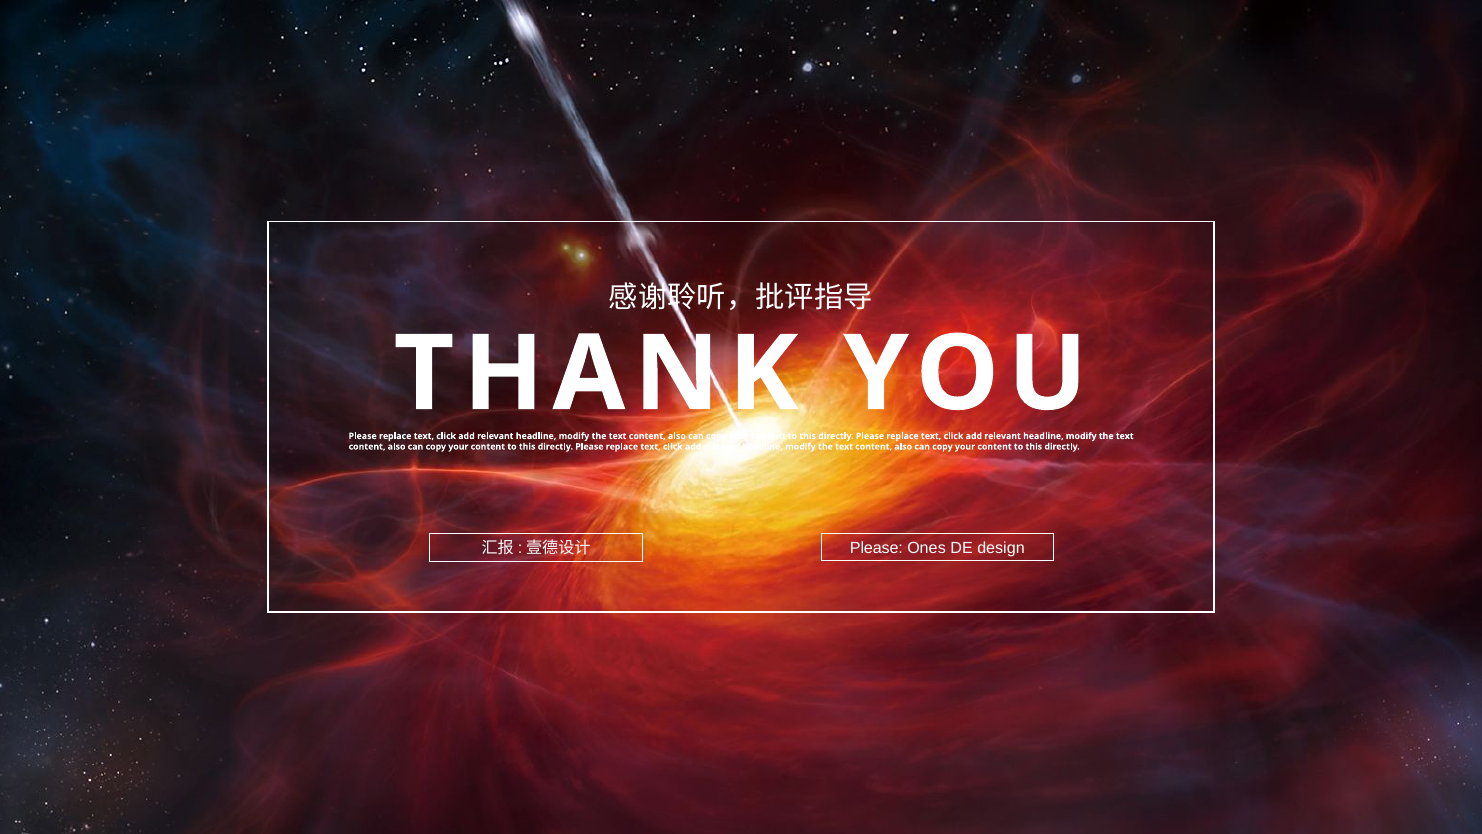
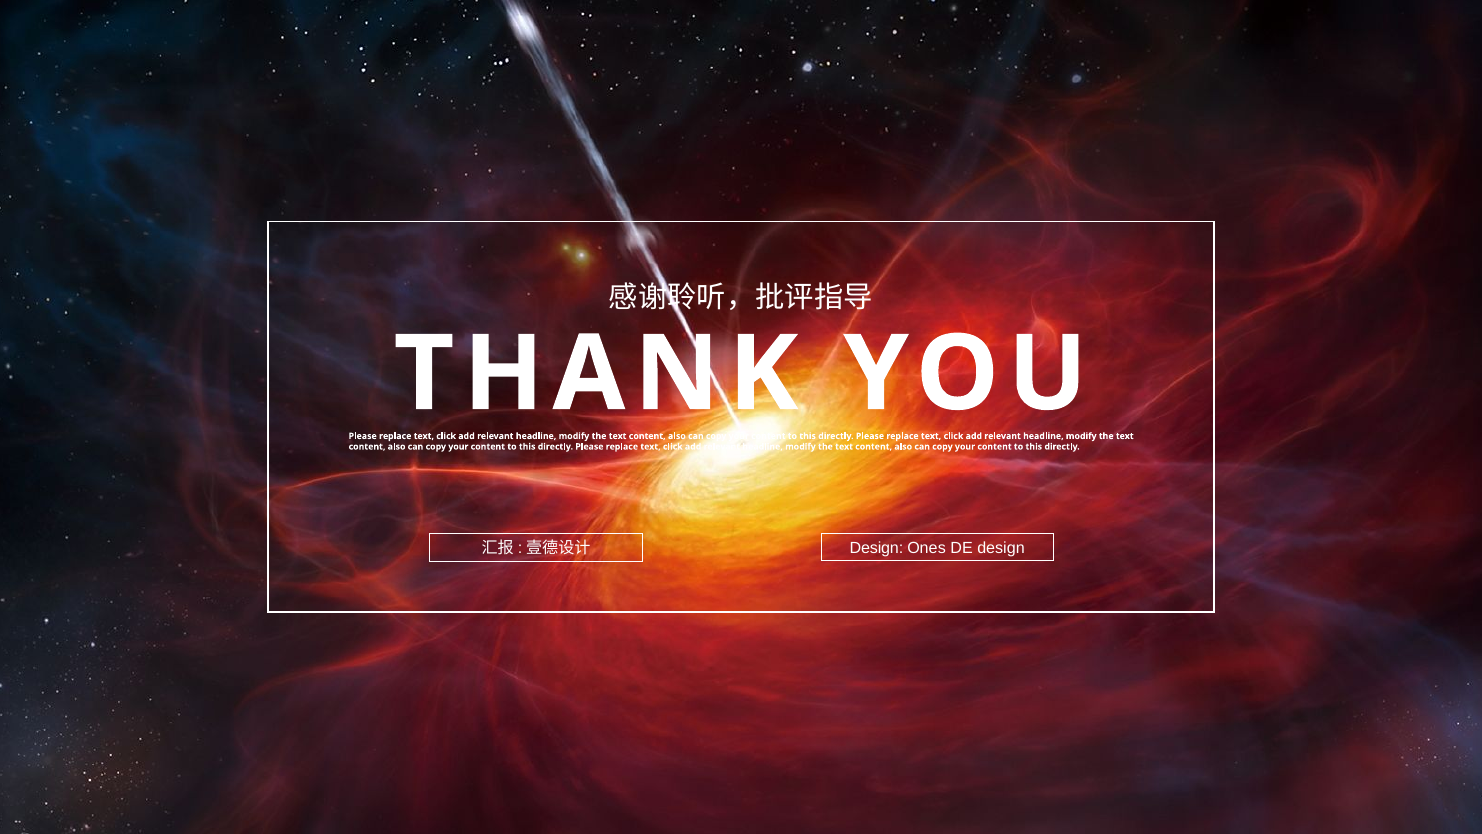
Please: Please -> Design (876, 548)
